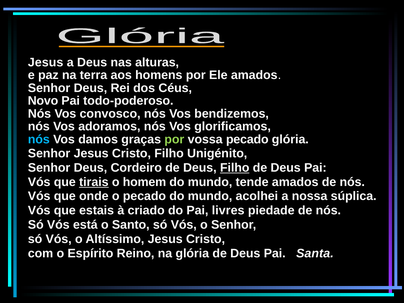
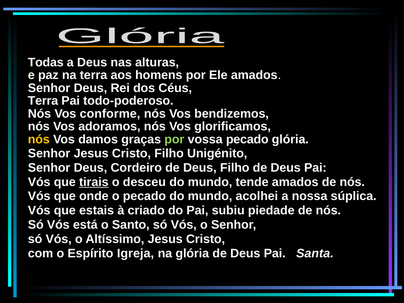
Jesus: Jesus -> Todas (46, 62)
Novo: Novo -> Terra (43, 101)
convosco: convosco -> conforme (110, 114)
nós colour: light blue -> yellow (39, 139)
Filho underline: present -> none (235, 168)
homem: homem -> desceu (144, 182)
livres: livres -> subiu (228, 211)
Reino: Reino -> Igreja (135, 254)
